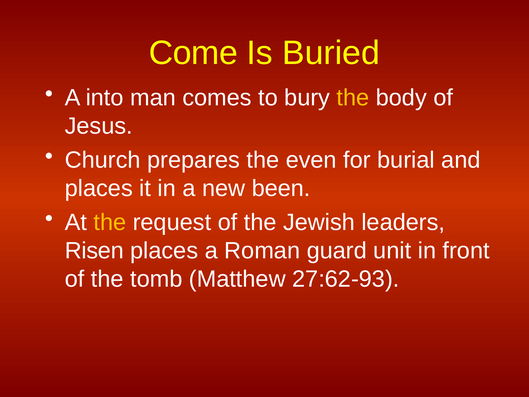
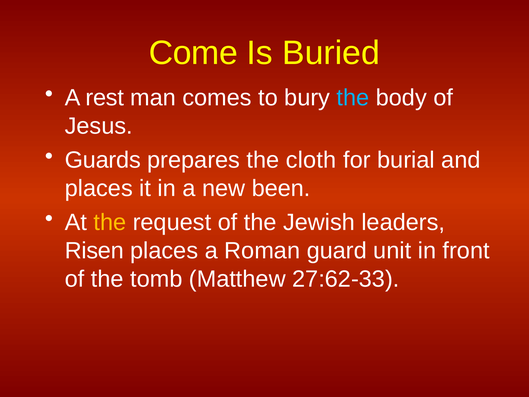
into: into -> rest (105, 98)
the colour: yellow -> light blue (353, 98)
Church: Church -> Guards (103, 160)
even: even -> cloth (311, 160)
27:62-93: 27:62-93 -> 27:62-33 (346, 279)
